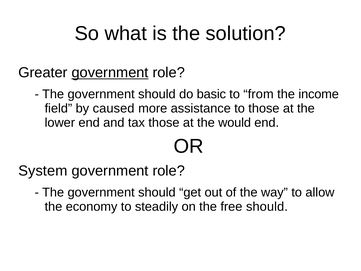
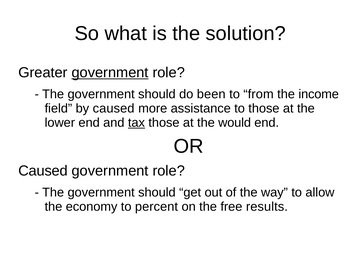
basic: basic -> been (211, 94)
tax underline: none -> present (136, 123)
System: System -> Caused (43, 171)
steadily: steadily -> percent (156, 206)
free should: should -> results (267, 206)
